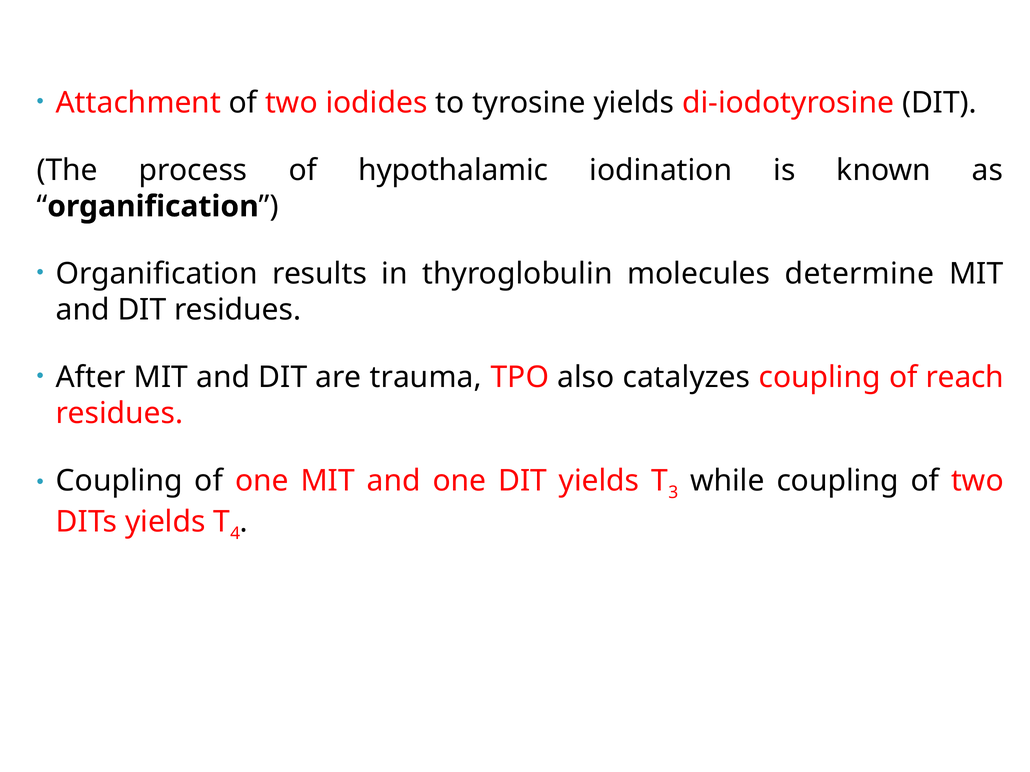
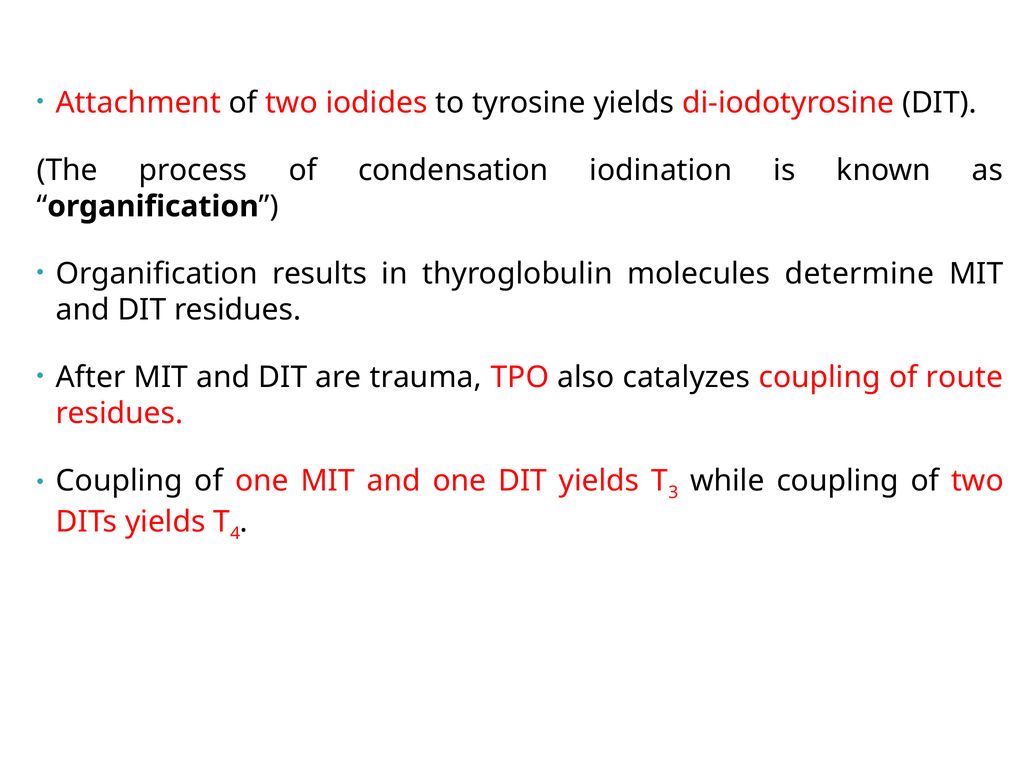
hypothalamic: hypothalamic -> condensation (453, 171)
reach: reach -> route (965, 378)
